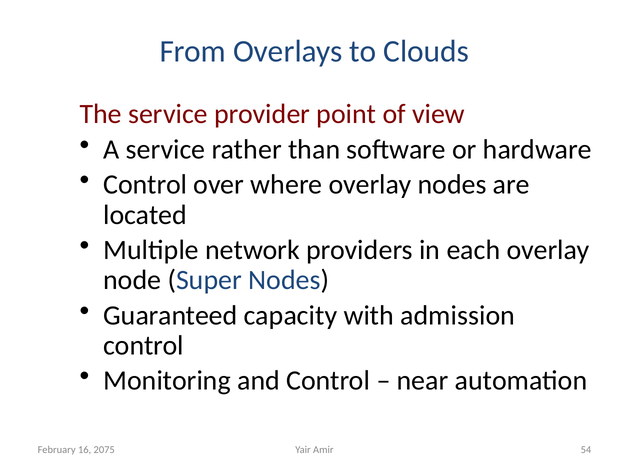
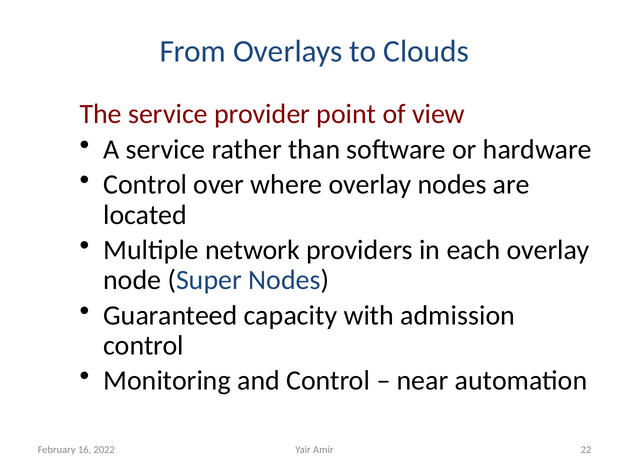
54: 54 -> 22 (586, 450)
2075: 2075 -> 2022 (104, 451)
